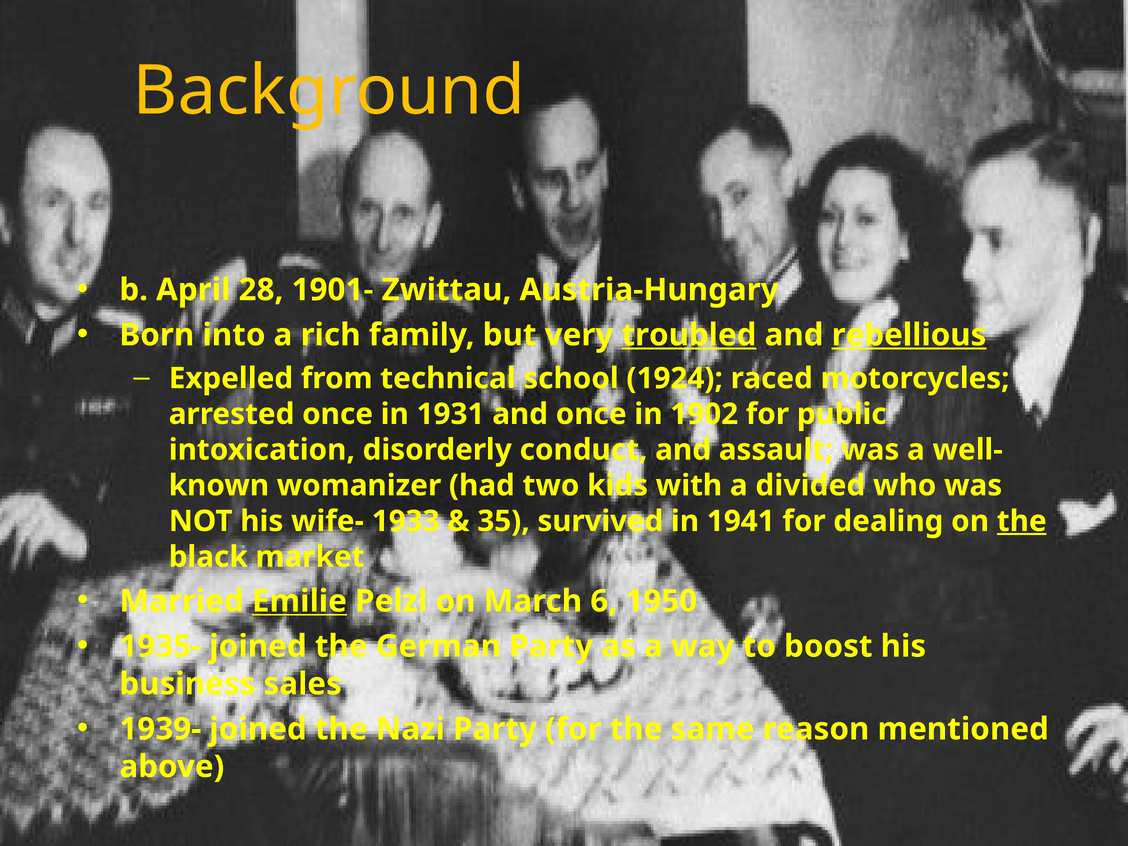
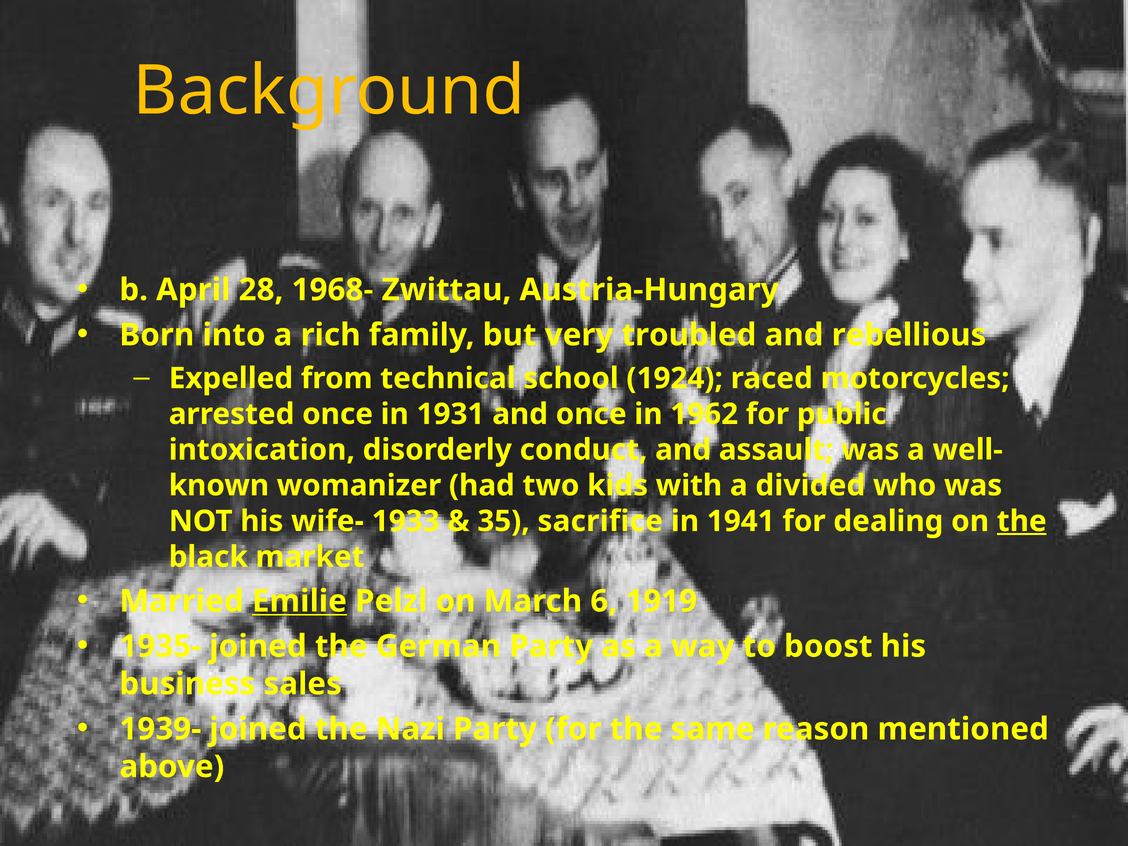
1901-: 1901- -> 1968- (332, 290)
troubled underline: present -> none (689, 335)
rebellious underline: present -> none (909, 335)
1902: 1902 -> 1962 (704, 414)
survived: survived -> sacrifice (600, 521)
1950: 1950 -> 1919 (661, 601)
